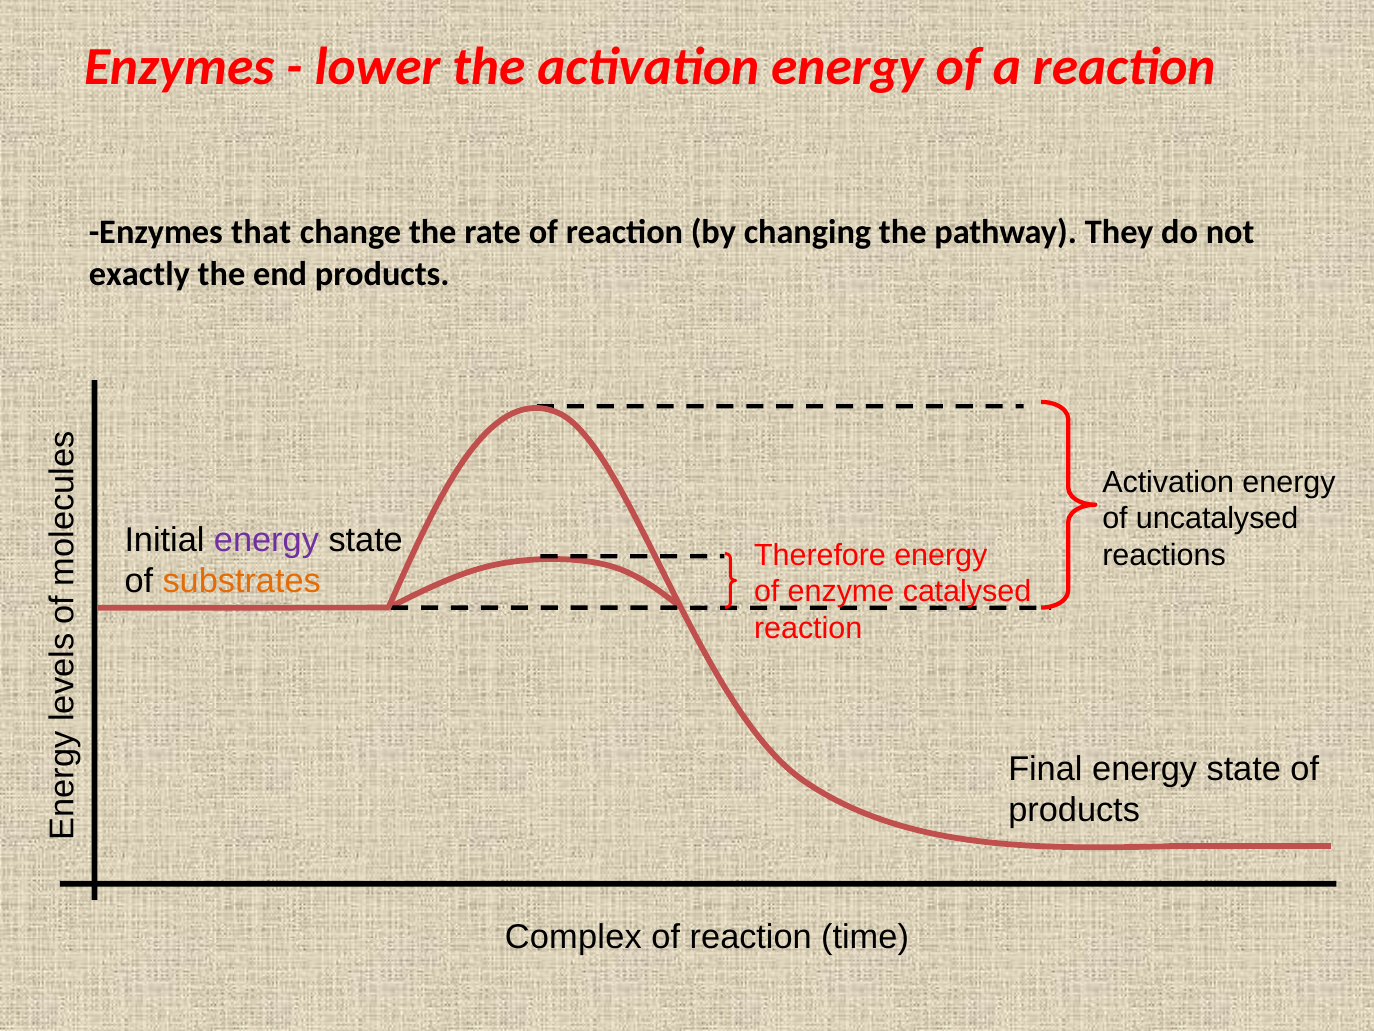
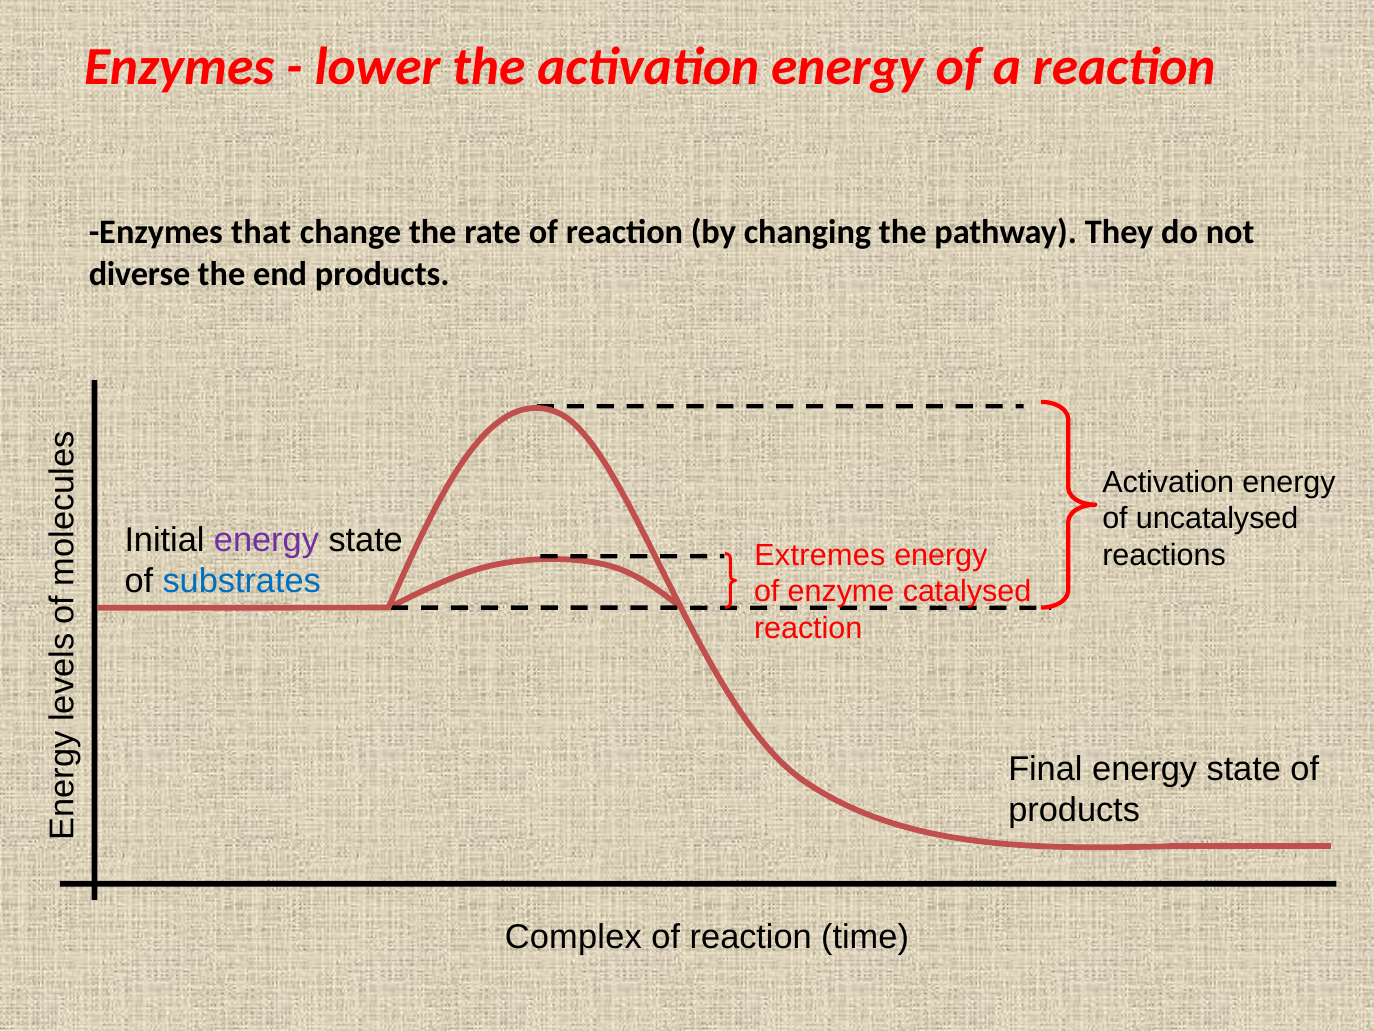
exactly: exactly -> diverse (140, 274)
Therefore: Therefore -> Extremes (820, 555)
substrates colour: orange -> blue (242, 581)
